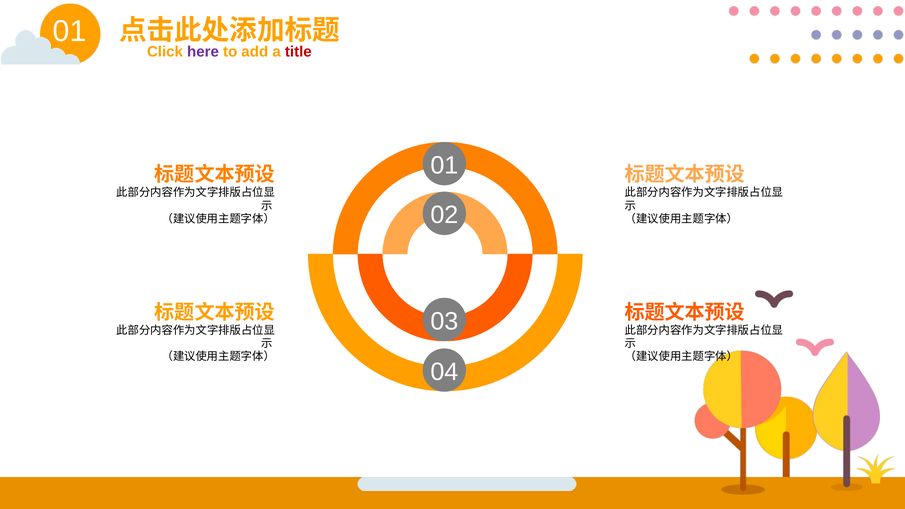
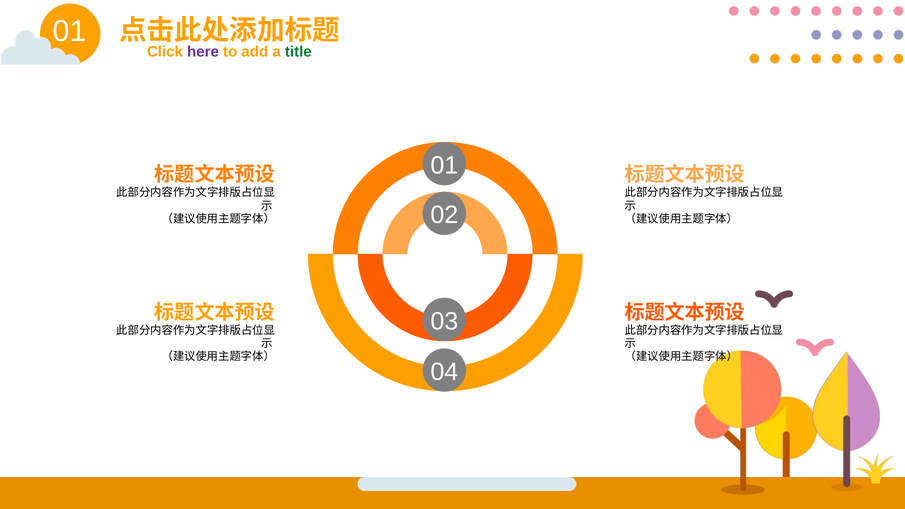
title colour: red -> green (298, 52)
